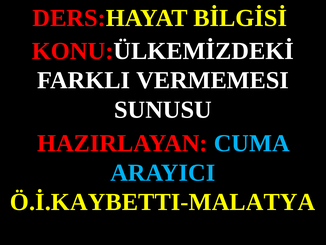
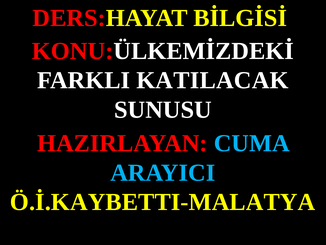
VERMEMESI: VERMEMESI -> KATILACAK (212, 80)
